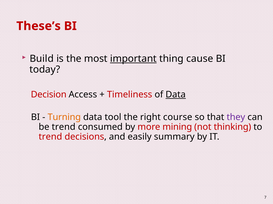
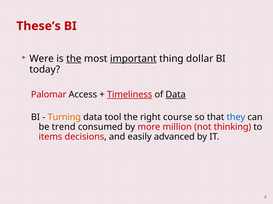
Build: Build -> Were (42, 59)
the underline: none -> present (74, 59)
cause: cause -> dollar (200, 59)
Decision: Decision -> Palomar (49, 95)
Timeliness underline: none -> present (130, 95)
they colour: purple -> blue (236, 118)
mining: mining -> million (177, 127)
trend: trend -> items (50, 137)
summary: summary -> advanced (174, 137)
